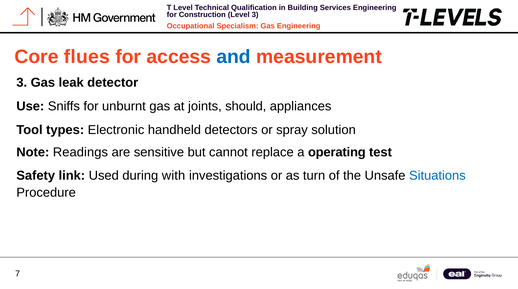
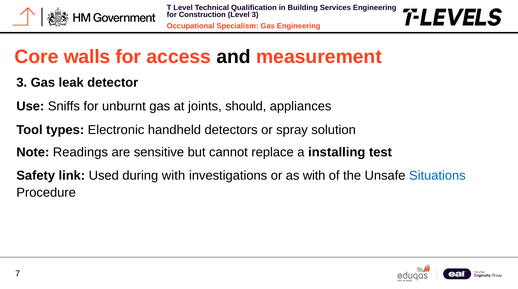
flues: flues -> walls (87, 57)
and colour: blue -> black (234, 57)
operating: operating -> installing (337, 153)
as turn: turn -> with (314, 176)
